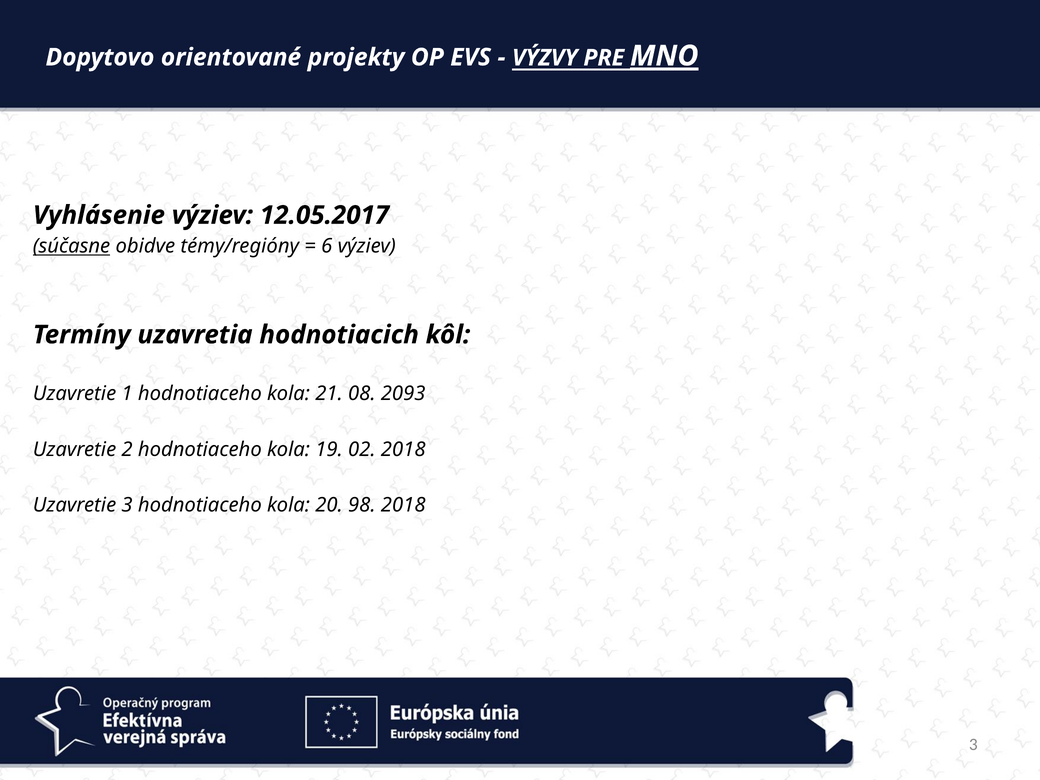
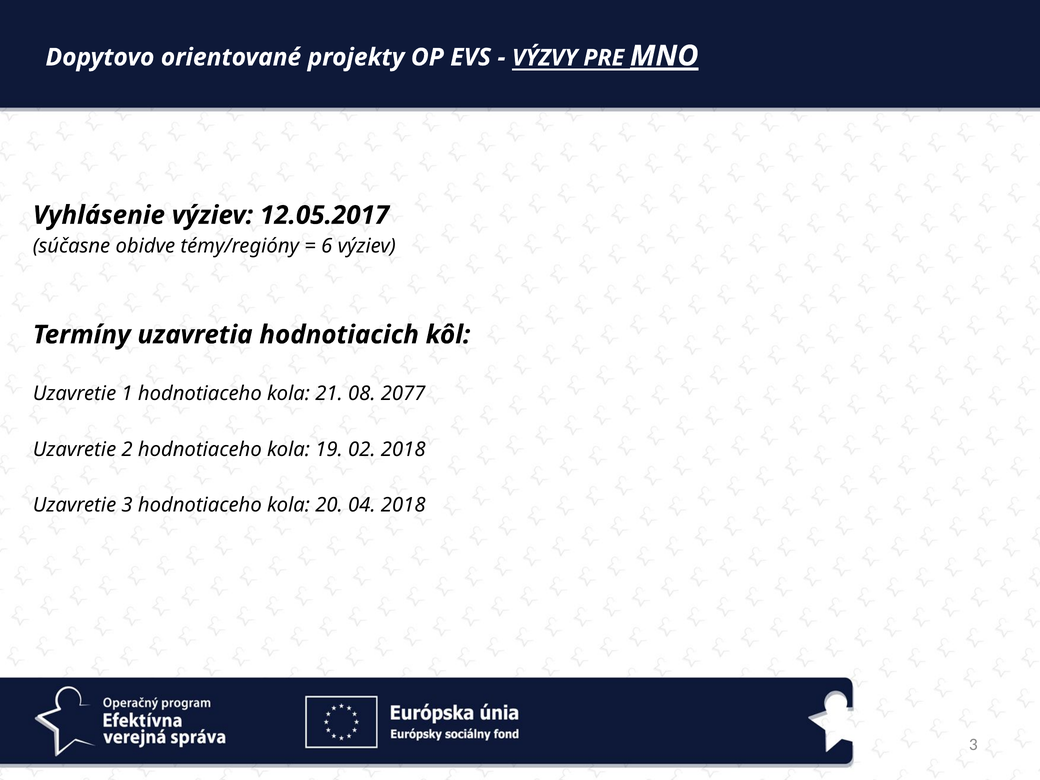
súčasne underline: present -> none (71, 246)
2093: 2093 -> 2077 (403, 394)
98: 98 -> 04 (362, 505)
